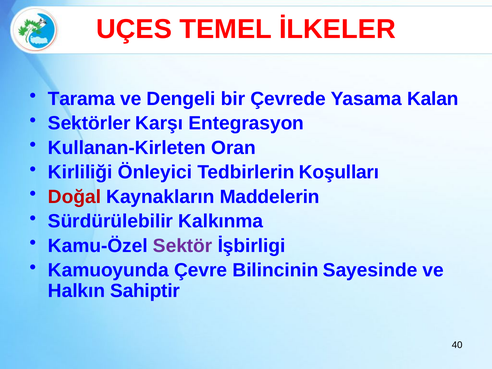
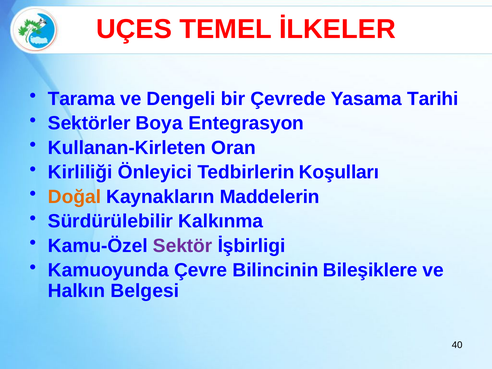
Kalan: Kalan -> Tarihi (433, 99)
Karşı: Karşı -> Boya (159, 123)
Doğal colour: red -> orange (74, 197)
Sayesinde: Sayesinde -> Bileşiklere (370, 270)
Sahiptir: Sahiptir -> Belgesi (145, 291)
